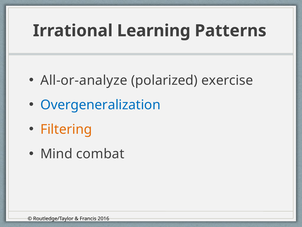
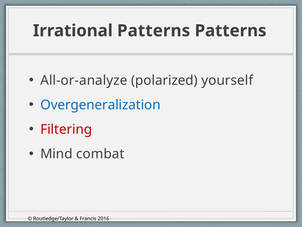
Irrational Learning: Learning -> Patterns (154, 31)
exercise: exercise -> yourself (227, 80)
Filtering colour: orange -> red (66, 129)
